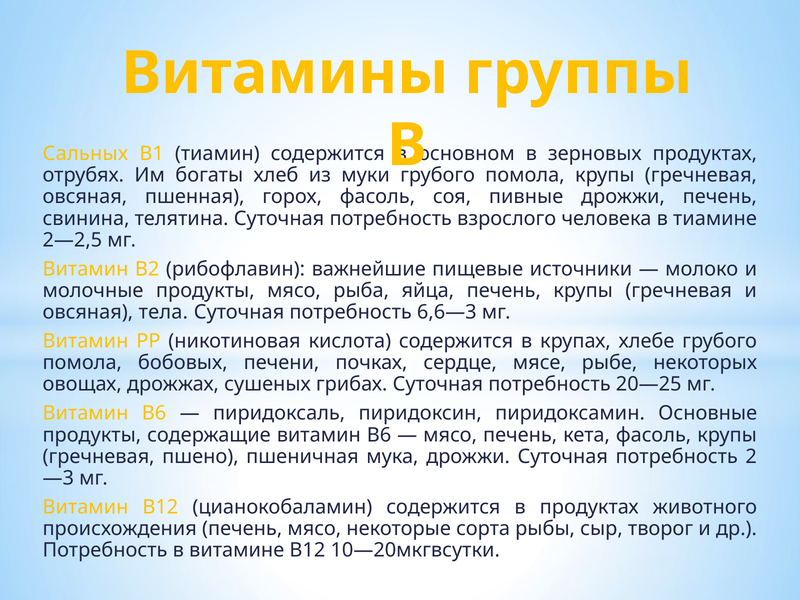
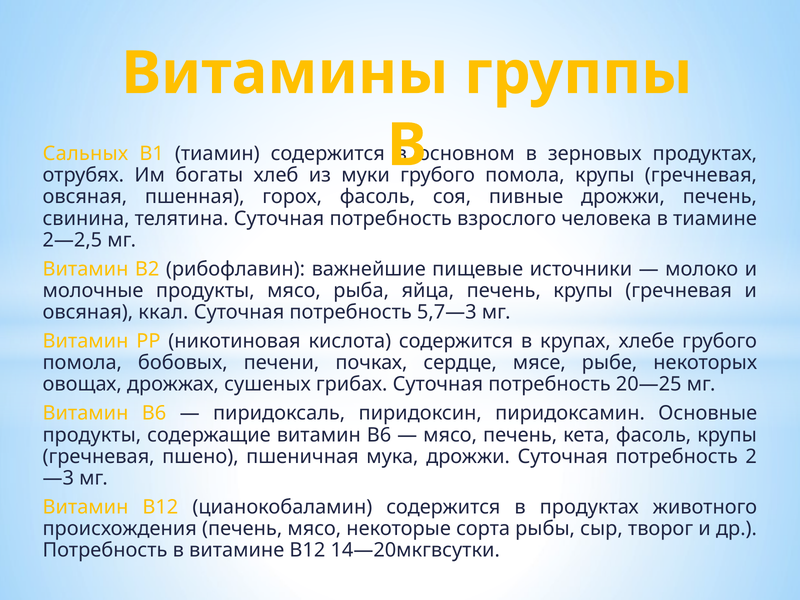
тела: тела -> ккал (163, 312)
6,6—3: 6,6—3 -> 5,7—3 (447, 312)
10—20мкгвсутки: 10—20мкгвсутки -> 14—20мкгвсутки (415, 550)
